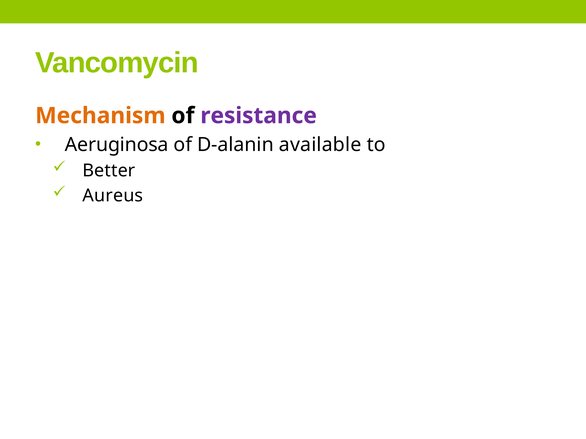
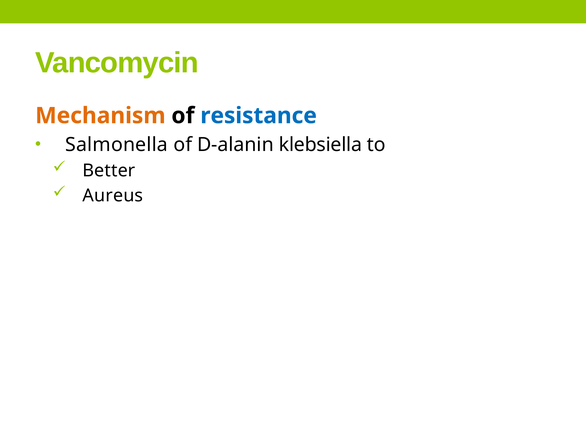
resistance colour: purple -> blue (259, 116)
Aeruginosa: Aeruginosa -> Salmonella (117, 145)
available: available -> klebsiella (320, 145)
